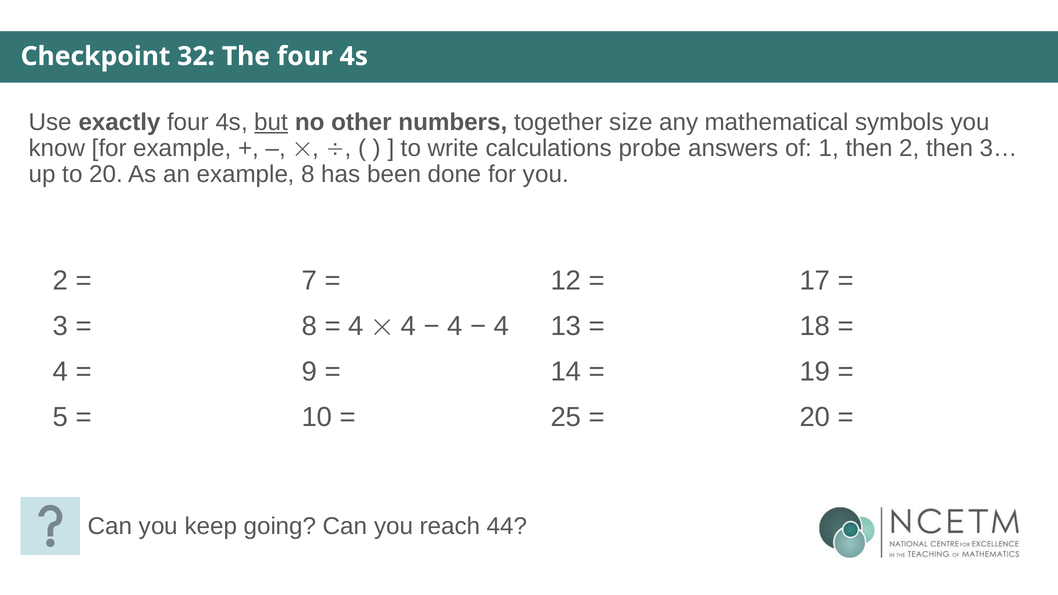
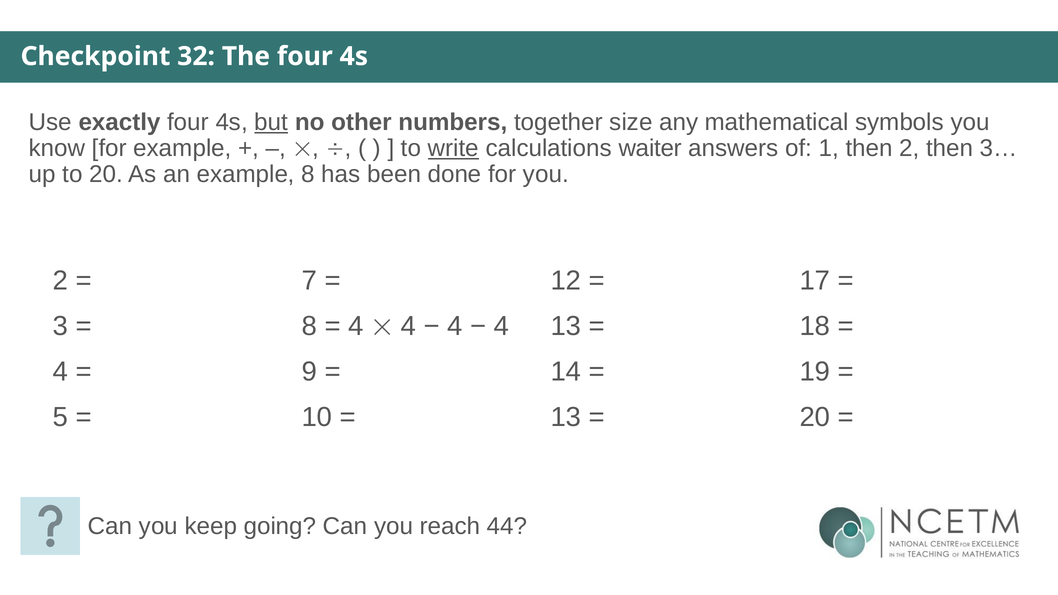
write underline: none -> present (453, 148)
probe: probe -> waiter (650, 148)
25: 25 -> 13 (566, 417)
